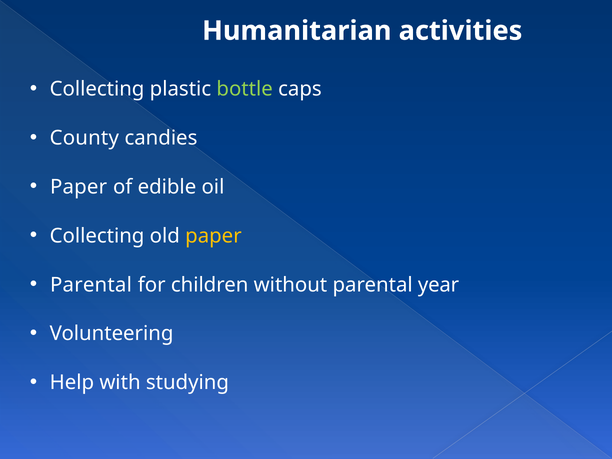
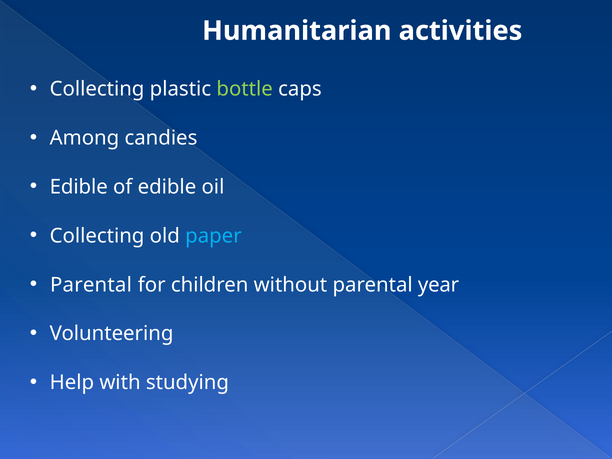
County: County -> Among (84, 138)
Paper: Paper -> Edible (79, 187)
paper colour: yellow -> light blue (213, 236)
